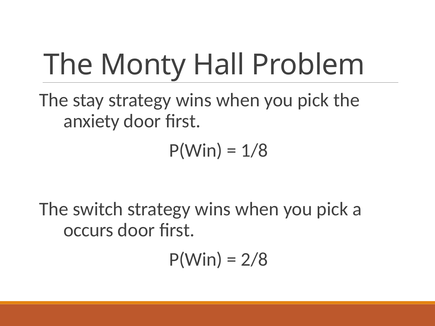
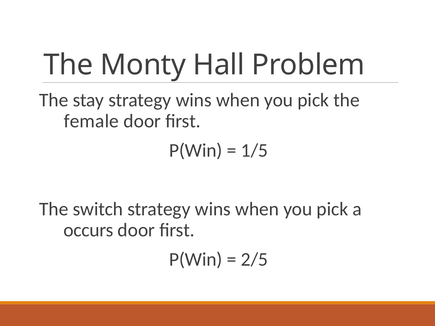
anxiety: anxiety -> female (91, 121)
1/8: 1/8 -> 1/5 (254, 151)
2/8: 2/8 -> 2/5 (254, 260)
